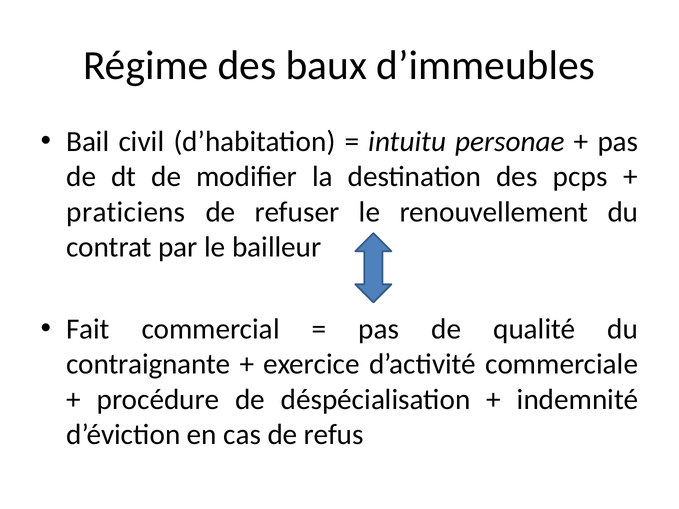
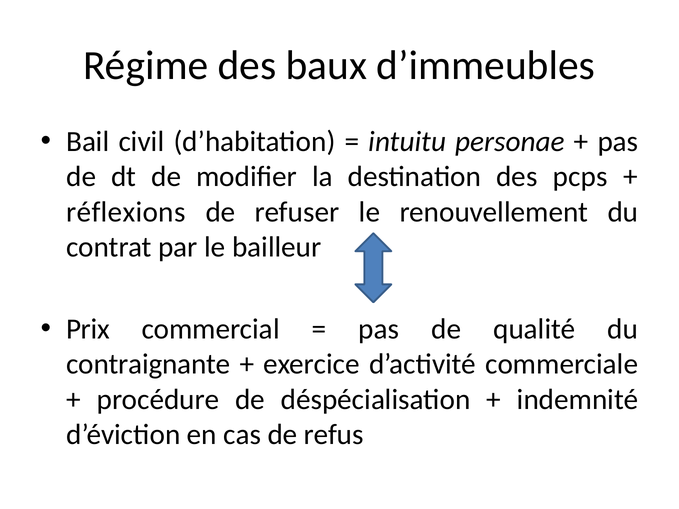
praticiens: praticiens -> réflexions (126, 212)
Fait: Fait -> Prix (88, 329)
